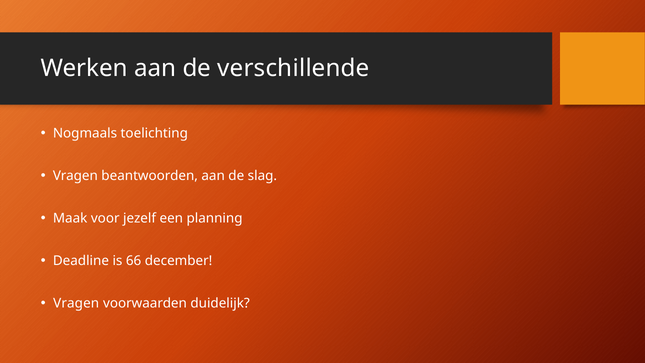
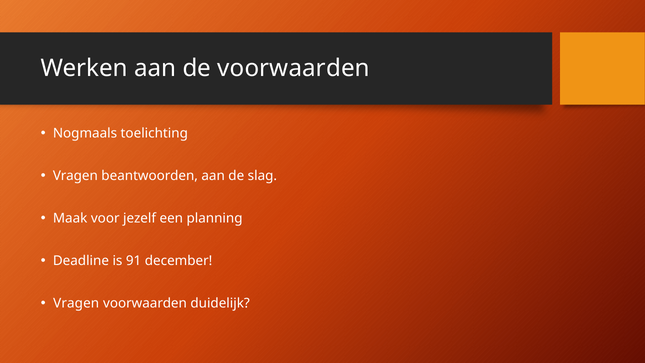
de verschillende: verschillende -> voorwaarden (294, 68)
66: 66 -> 91 (134, 261)
